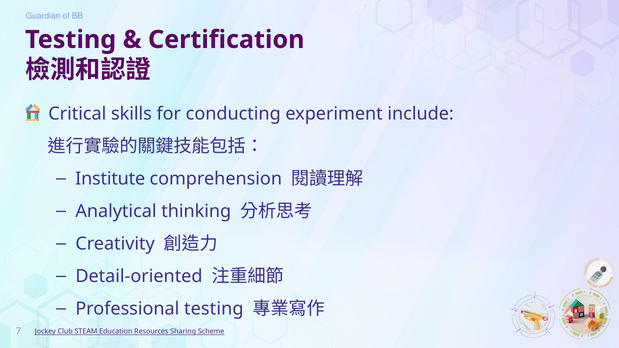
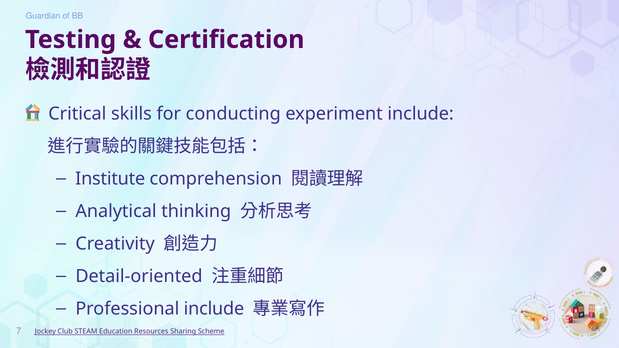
Professional testing: testing -> include (214, 309)
